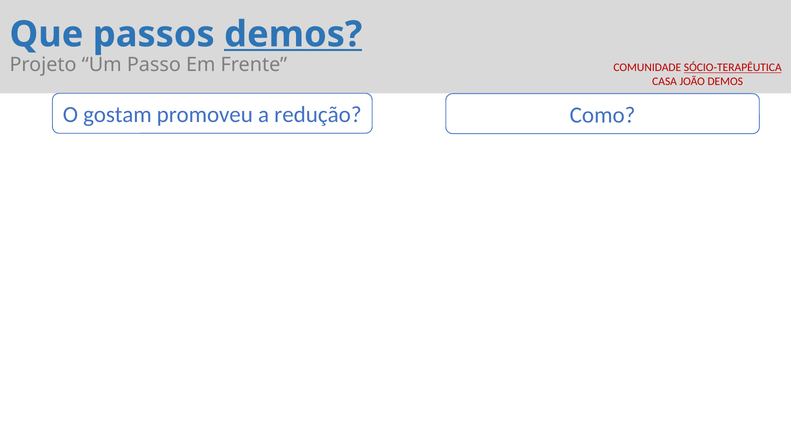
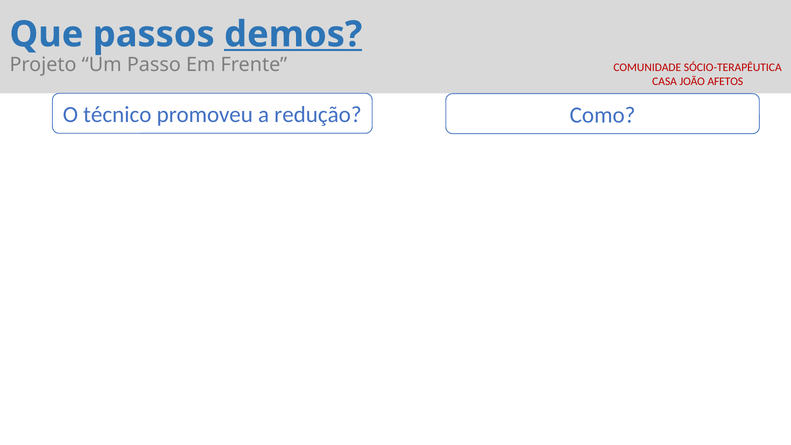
SÓCIO-TERAPÊUTICA underline: present -> none (733, 68)
JOÃO DEMOS: DEMOS -> AFETOS (725, 82)
gostam: gostam -> técnico (117, 115)
